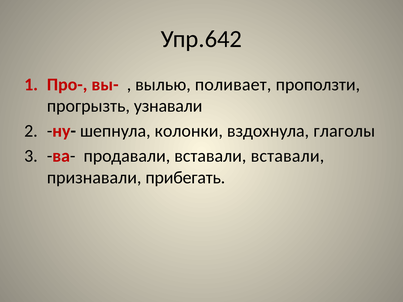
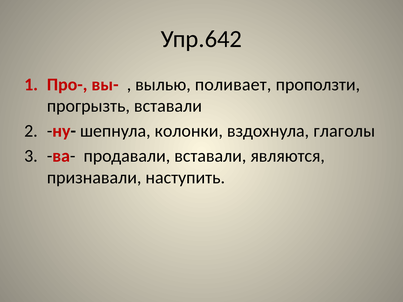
прогрызть узнавали: узнавали -> вставали (168, 106)
вставали вставали: вставали -> являются (288, 156)
прибегать: прибегать -> наступить (185, 178)
